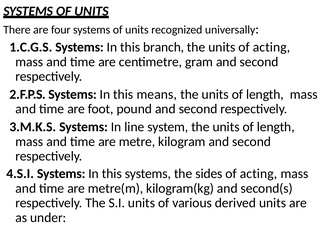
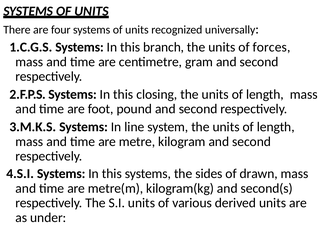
units of acting: acting -> forces (272, 47)
means: means -> closing (157, 94)
acting: acting -> drawn (259, 173)
